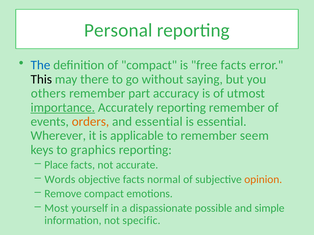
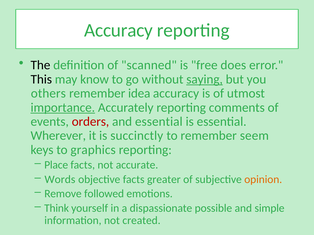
Personal: Personal -> Accuracy (119, 30)
The colour: blue -> black (40, 65)
of compact: compact -> scanned (149, 65)
free facts: facts -> does (233, 65)
there: there -> know (95, 79)
saying underline: none -> present (205, 79)
part: part -> idea (139, 94)
reporting remember: remember -> comments (237, 108)
orders colour: orange -> red (90, 122)
applicable: applicable -> succinctly (137, 136)
normal: normal -> greater (164, 180)
Remove compact: compact -> followed (104, 194)
Most: Most -> Think (57, 209)
specific: specific -> created (141, 221)
